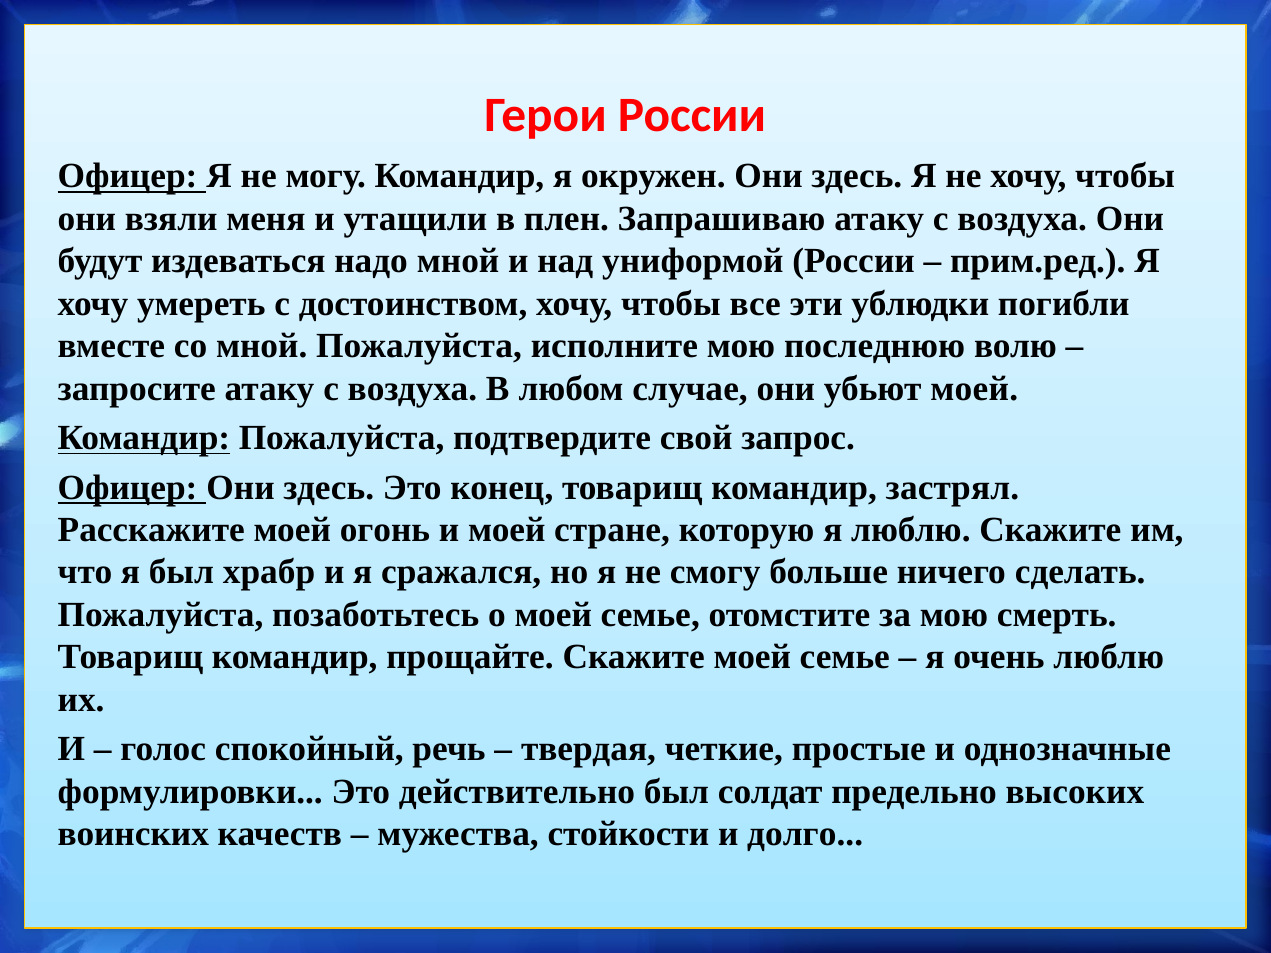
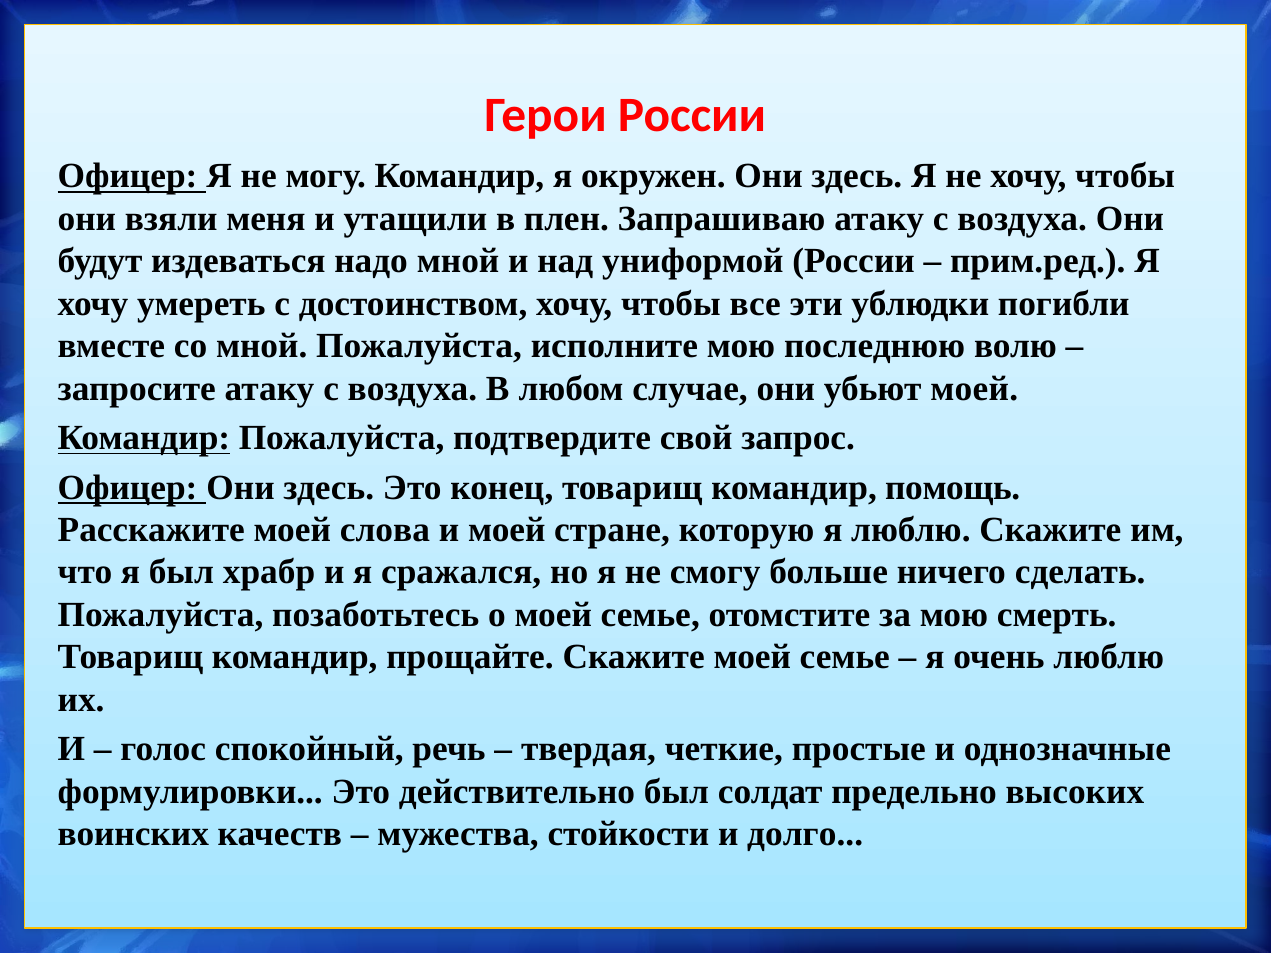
застрял: застрял -> помощь (953, 488)
огонь: огонь -> слова (385, 530)
